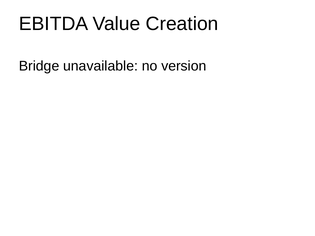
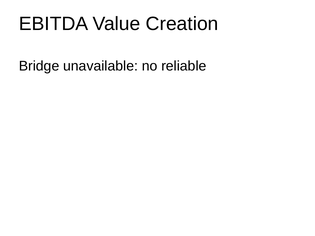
version: version -> reliable (184, 66)
